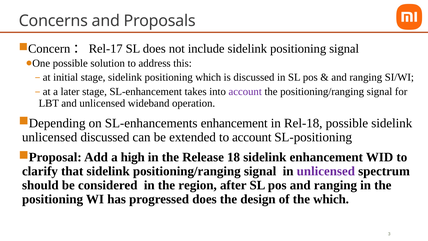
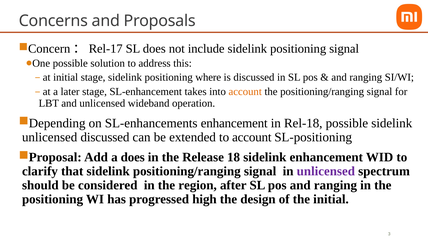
positioning which: which -> where (208, 77)
account colour: purple -> orange (245, 92)
a high: high -> does (133, 157)
progressed does: does -> high (204, 199)
the which: which -> initial (331, 199)
